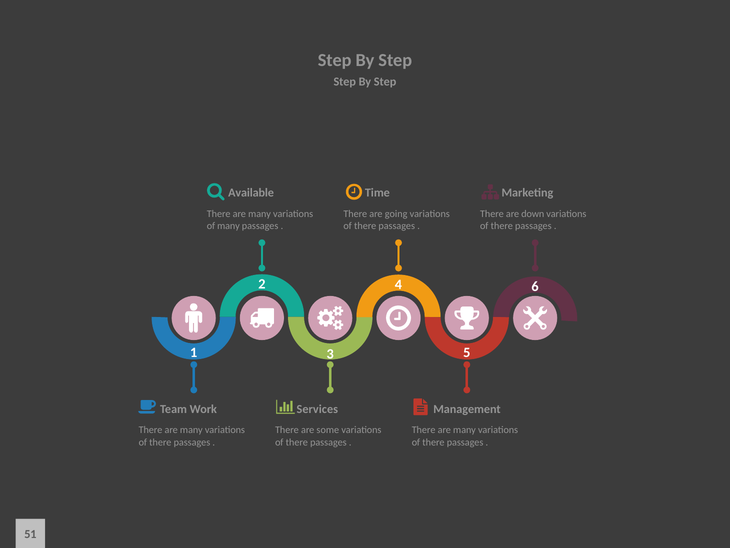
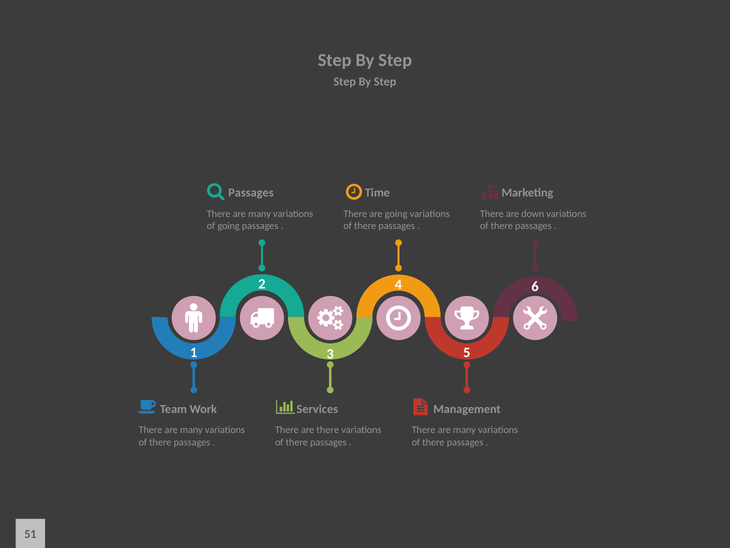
Available: Available -> Passages (251, 193)
of many: many -> going (229, 226)
are some: some -> there (328, 430)
